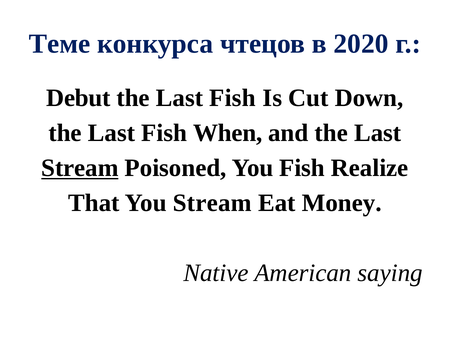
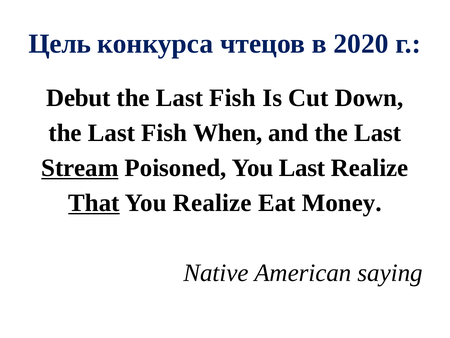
Теме: Теме -> Цель (60, 44)
You Fish: Fish -> Last (302, 168)
That underline: none -> present (94, 203)
You Stream: Stream -> Realize (212, 203)
